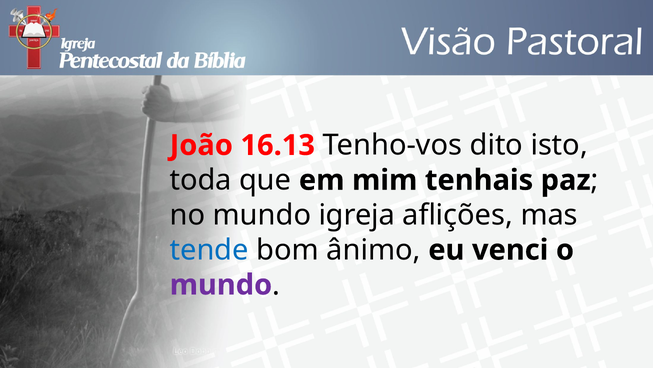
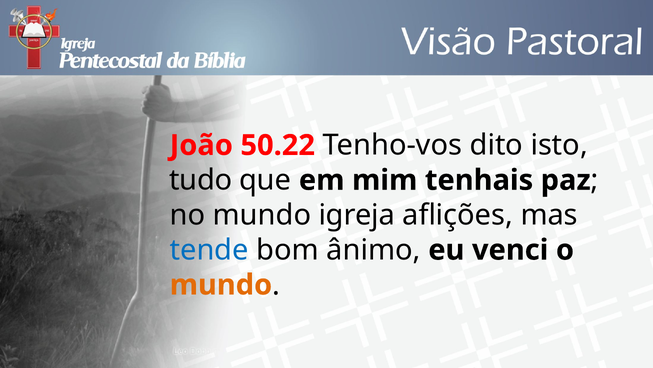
16.13: 16.13 -> 50.22 (278, 145)
toda: toda -> tudo (201, 180)
mundo colour: purple -> orange (221, 284)
